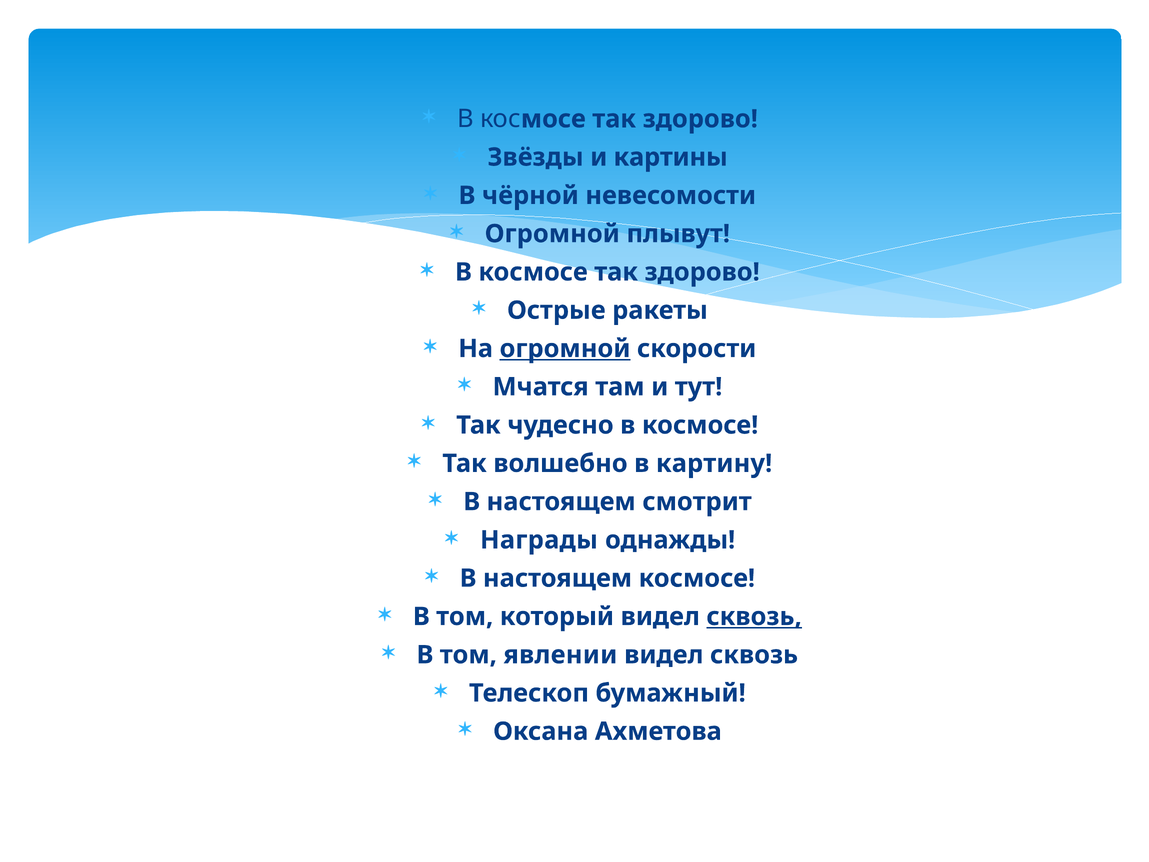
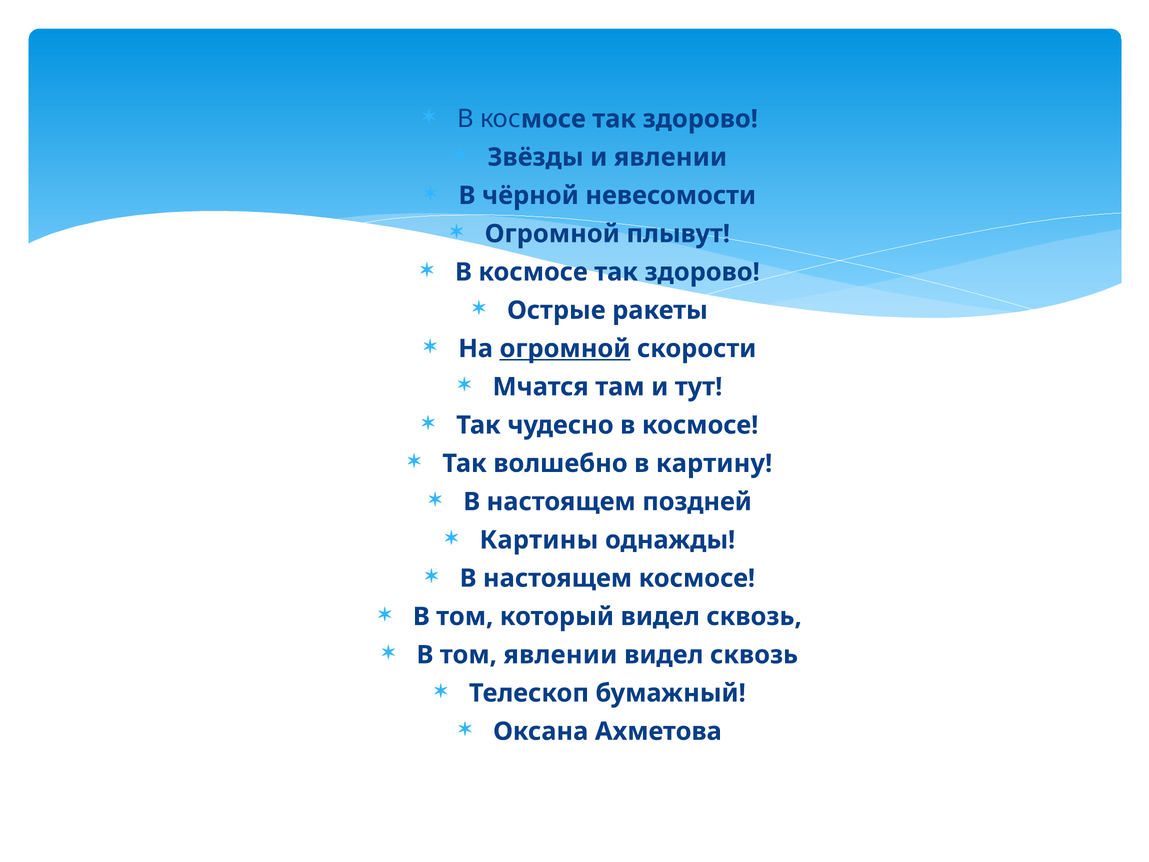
и картины: картины -> явлении (670, 157)
смотрит: смотрит -> поздней (697, 502)
Награды: Награды -> Картины (539, 540)
сквозь underline: present -> none (754, 616)
